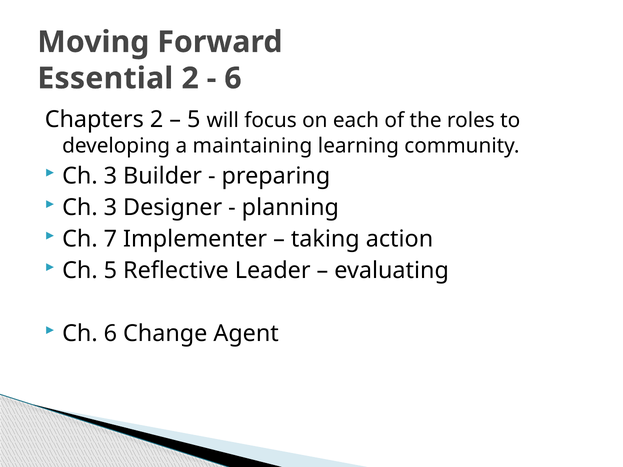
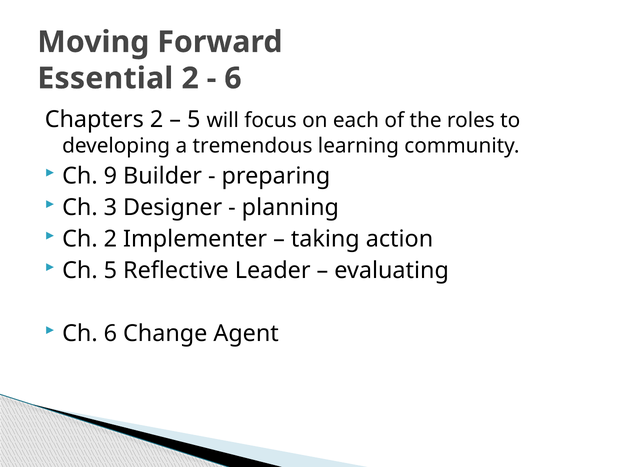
maintaining: maintaining -> tremendous (253, 146)
3: 3 -> 9 (110, 176)
Ch 7: 7 -> 2 (110, 239)
